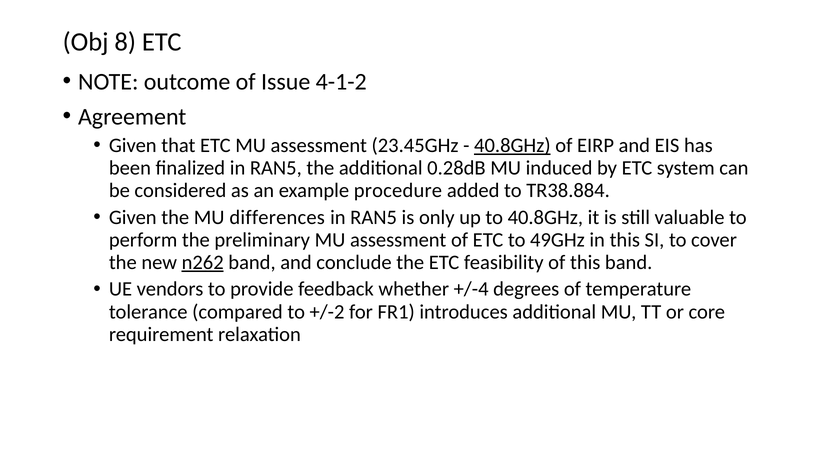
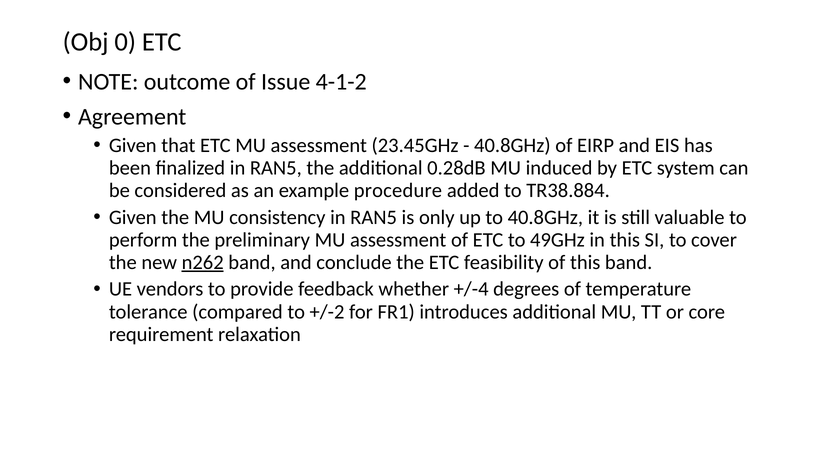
8: 8 -> 0 (125, 42)
40.8GHz underline: present -> none (512, 145)
differences: differences -> consistency (277, 217)
